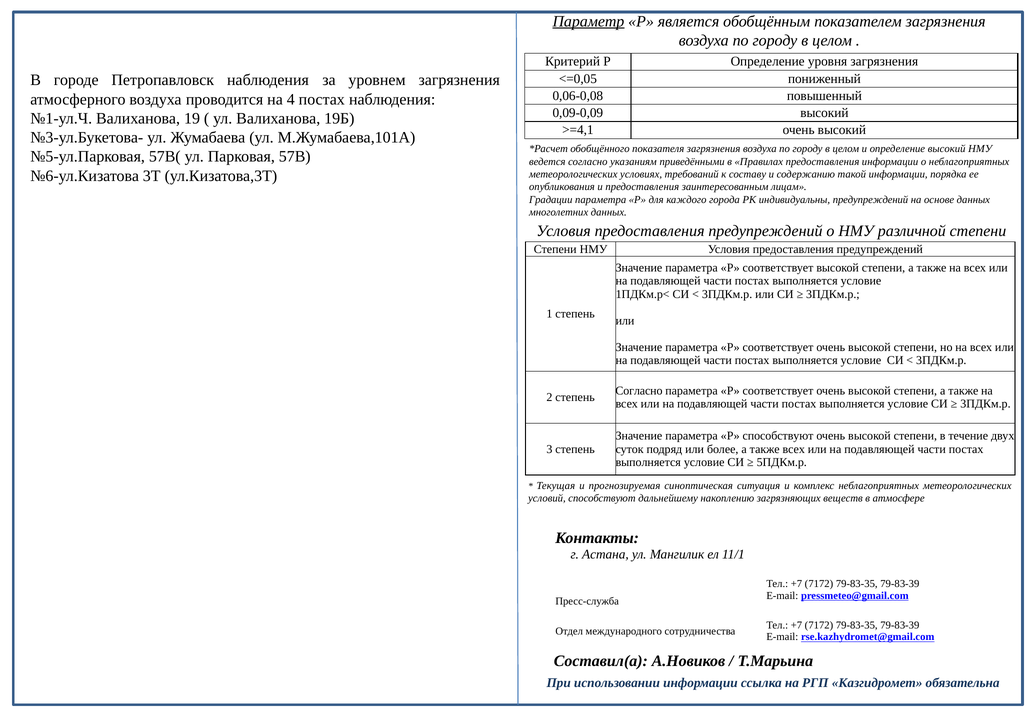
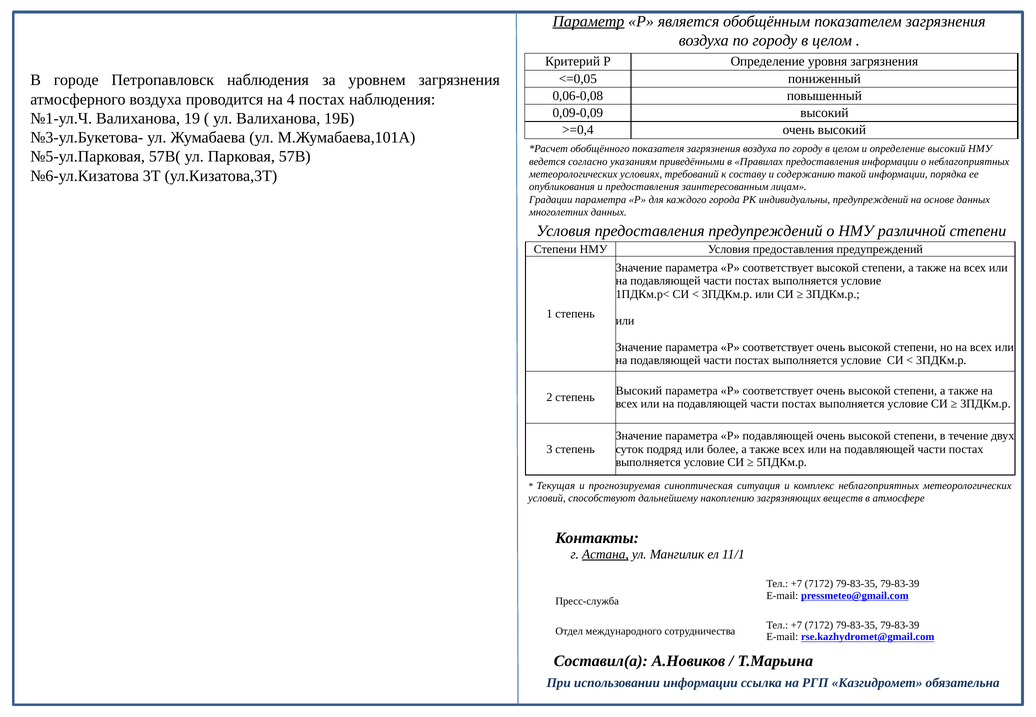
>=4,1: >=4,1 -> >=0,4 (578, 130)
Согласно: Согласно -> Высокий (639, 391)
Р способствуют: способствуют -> подавляющей (778, 436)
Астана underline: none -> present (605, 554)
